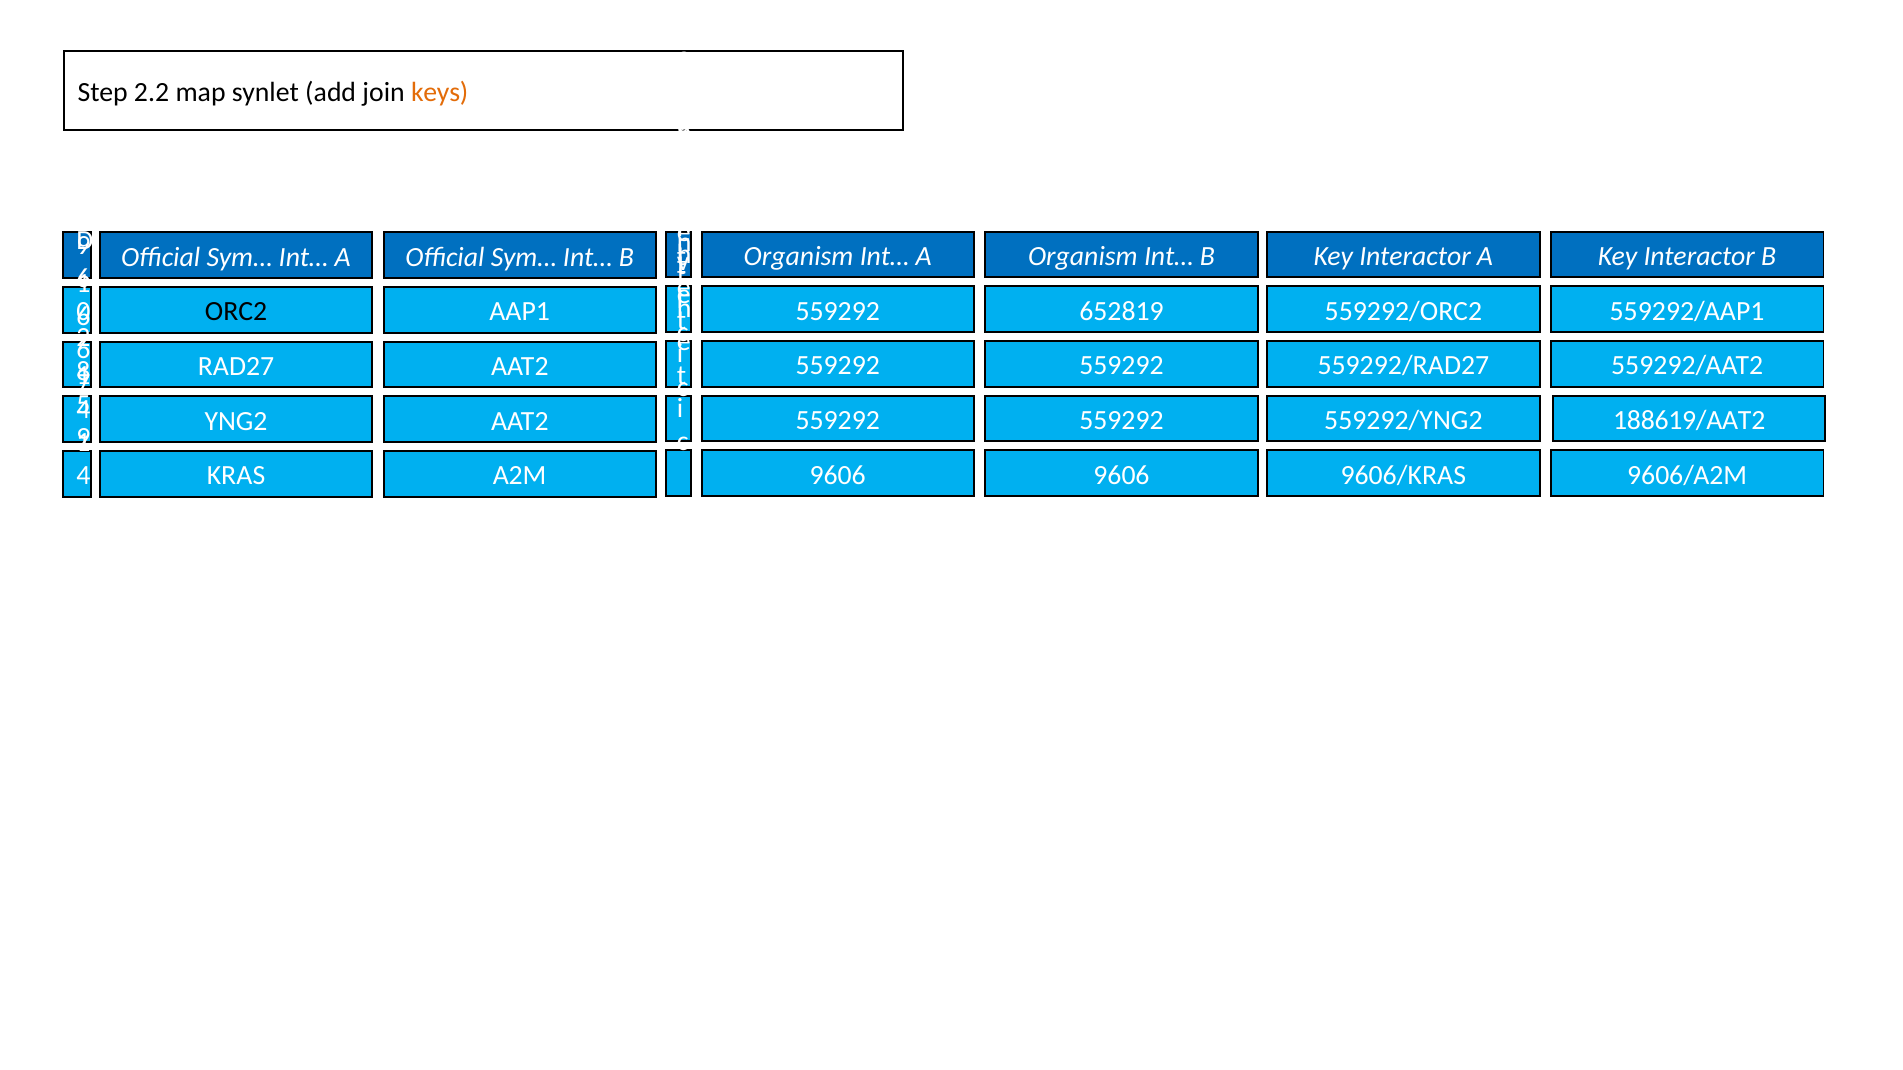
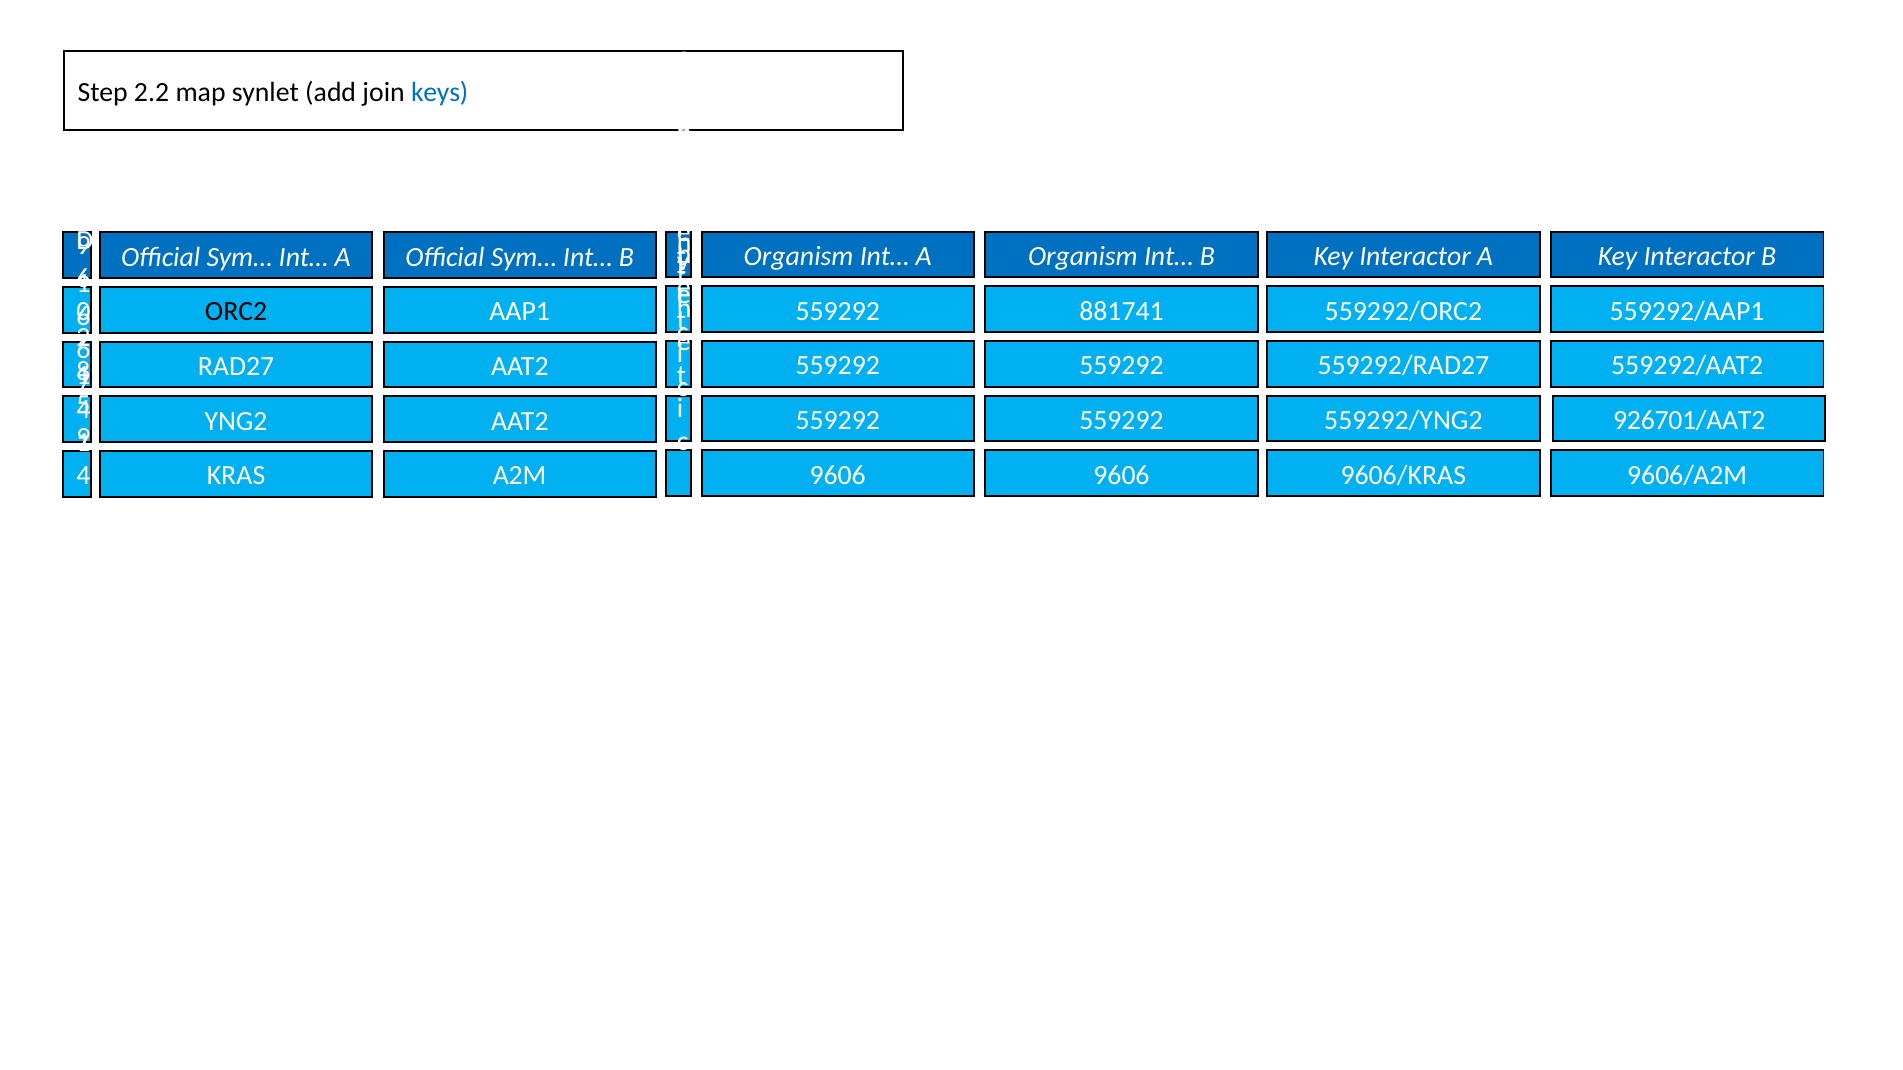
keys colour: orange -> blue (440, 92)
652819: 652819 -> 881741 (1122, 311)
188619/AAT2: 188619/AAT2 -> 926701/AAT2 (1689, 421)
